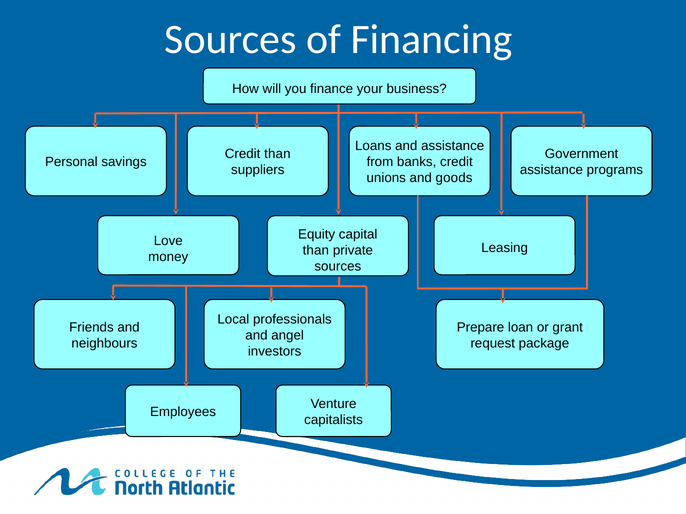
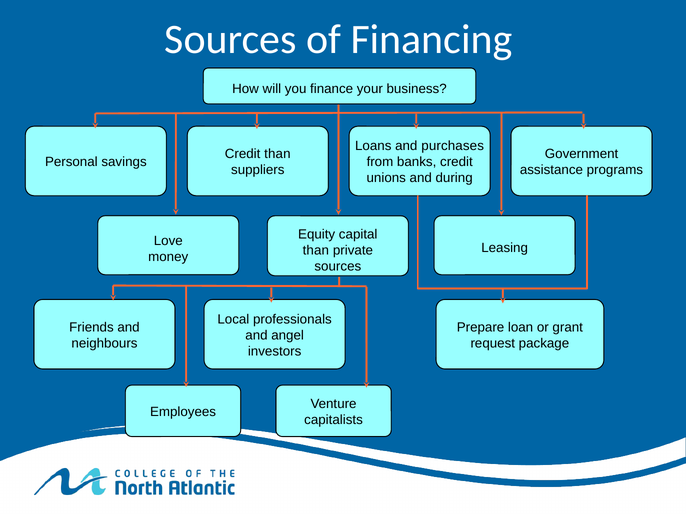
and assistance: assistance -> purchases (453, 146)
goods: goods -> during (454, 178)
